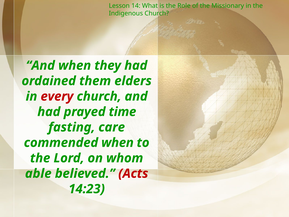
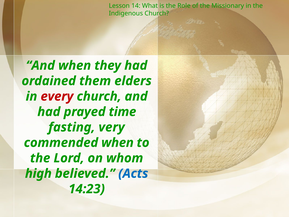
care: care -> very (112, 127)
able: able -> high (38, 173)
Acts colour: red -> blue (133, 173)
